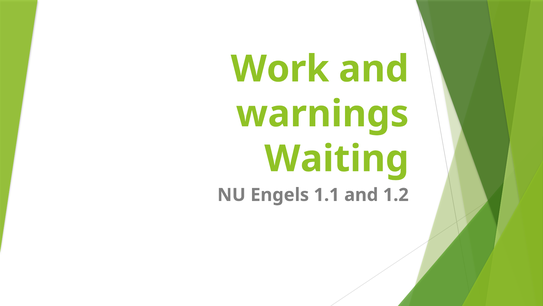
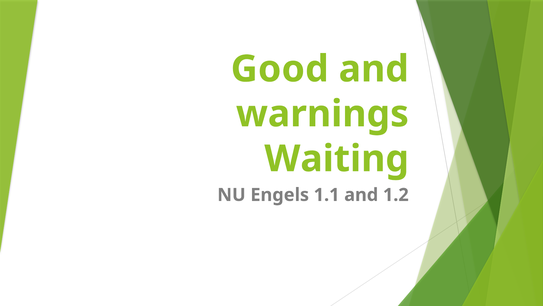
Work: Work -> Good (280, 69)
